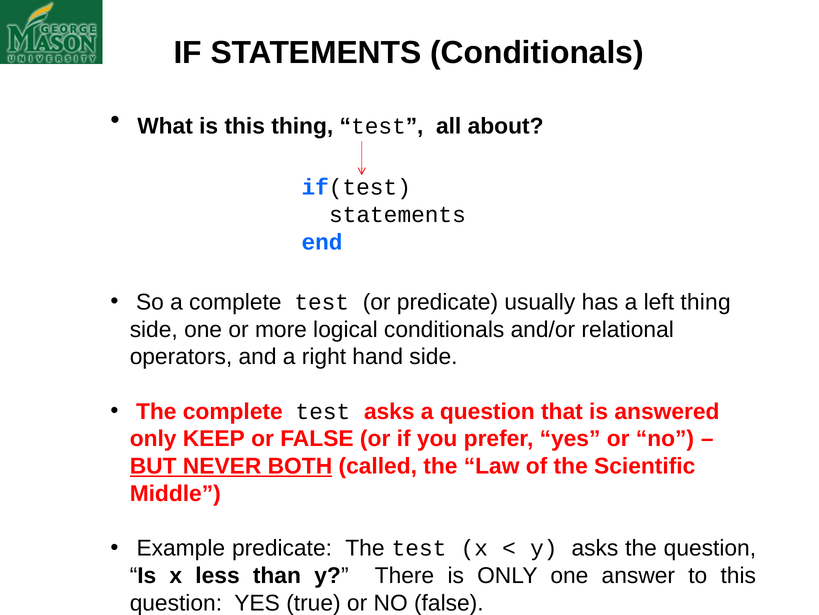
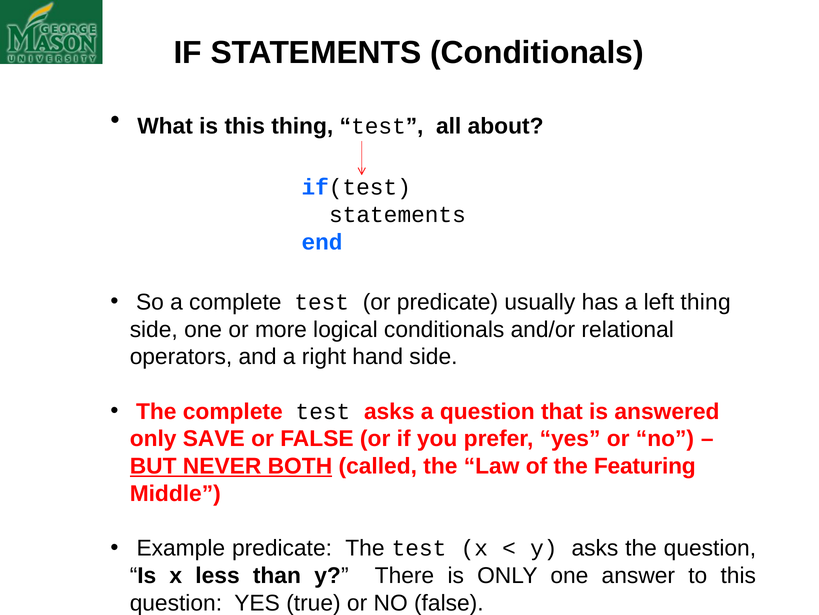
KEEP: KEEP -> SAVE (214, 438)
Scientific: Scientific -> Featuring (645, 466)
